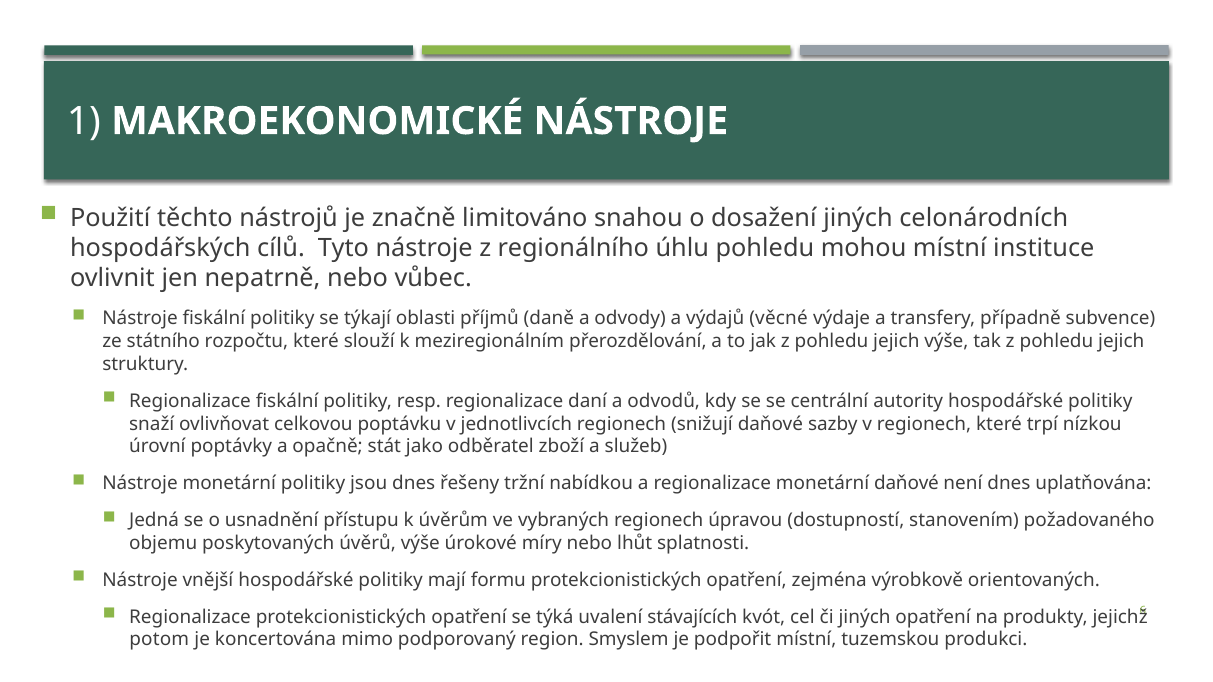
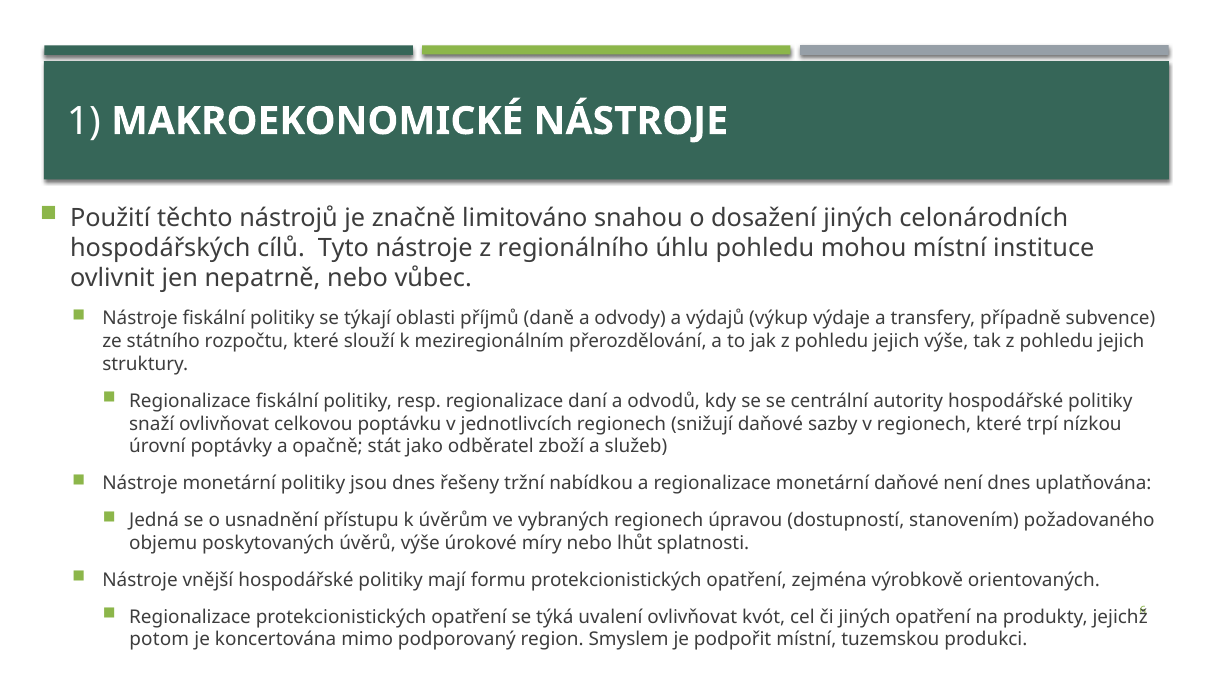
věcné: věcné -> výkup (779, 319)
uvalení stávajících: stávajících -> ovlivňovat (692, 617)
